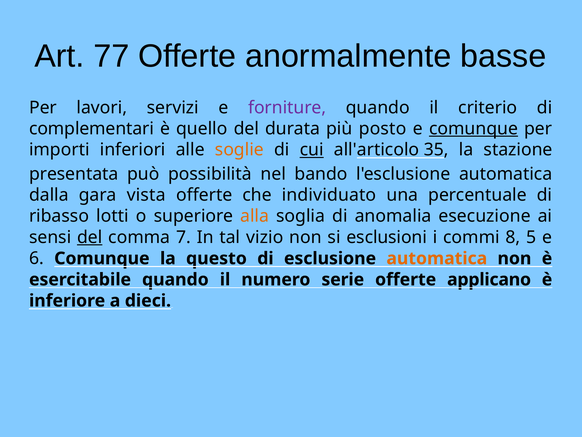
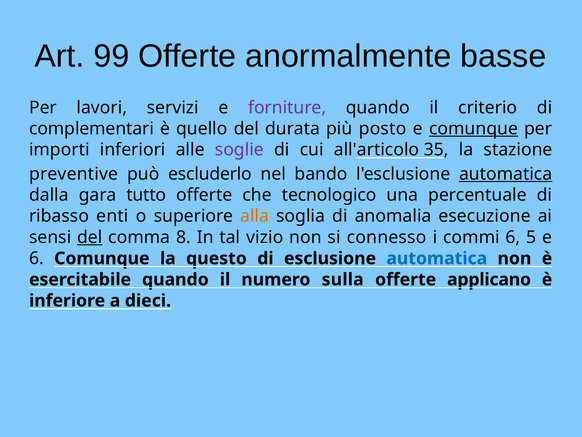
77: 77 -> 99 (111, 56)
soglie colour: orange -> purple (239, 150)
cui underline: present -> none (312, 150)
presentata: presentata -> preventive (74, 174)
possibilità: possibilità -> escluderlo (210, 174)
automatica underline: none -> present (506, 174)
vista: vista -> tutto (146, 195)
individuato: individuato -> tecnologico (329, 195)
lotti: lotti -> enti (112, 216)
7: 7 -> 8 (183, 237)
esclusioni: esclusioni -> connesso (387, 237)
commi 8: 8 -> 6 (513, 237)
automatica colour: orange -> blue (437, 258)
serie: serie -> sulla (343, 279)
